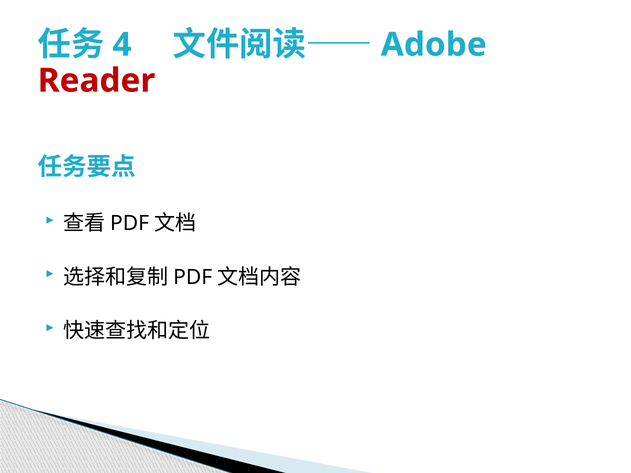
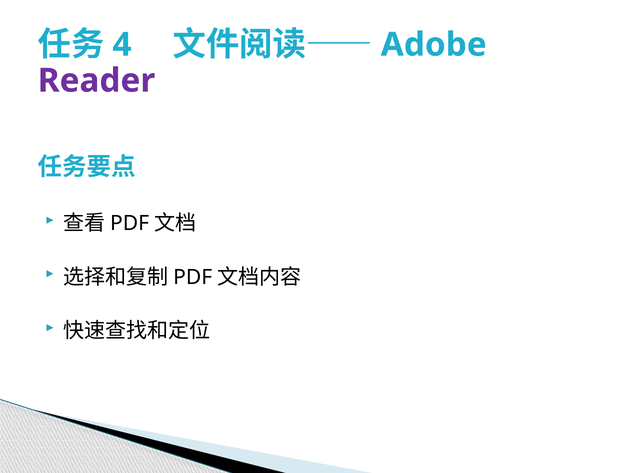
Reader colour: red -> purple (97, 81)
